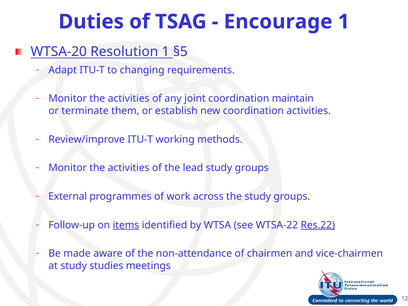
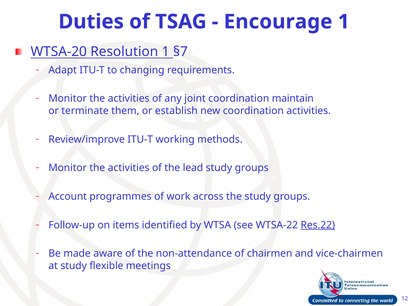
§5: §5 -> §7 (180, 52)
External: External -> Account (68, 196)
items underline: present -> none (126, 225)
studies: studies -> flexible (106, 266)
